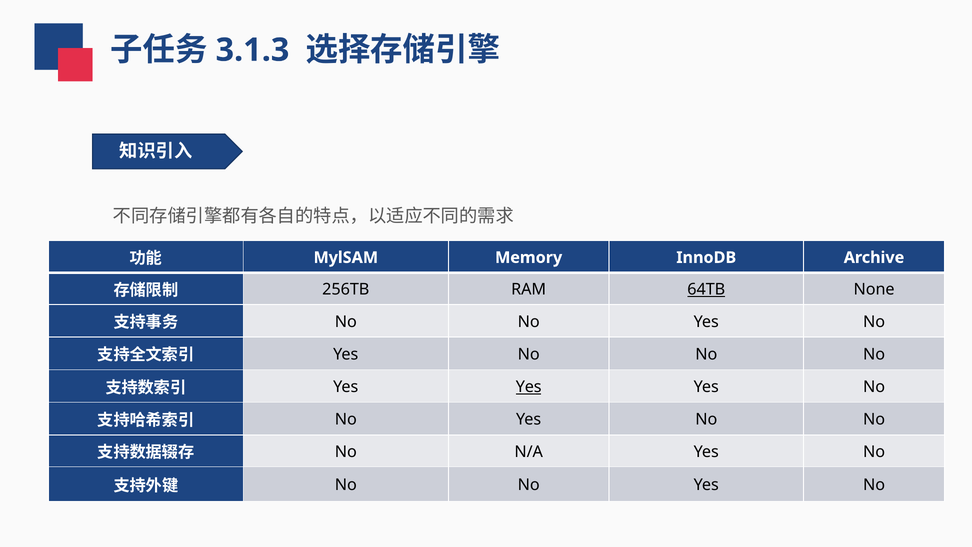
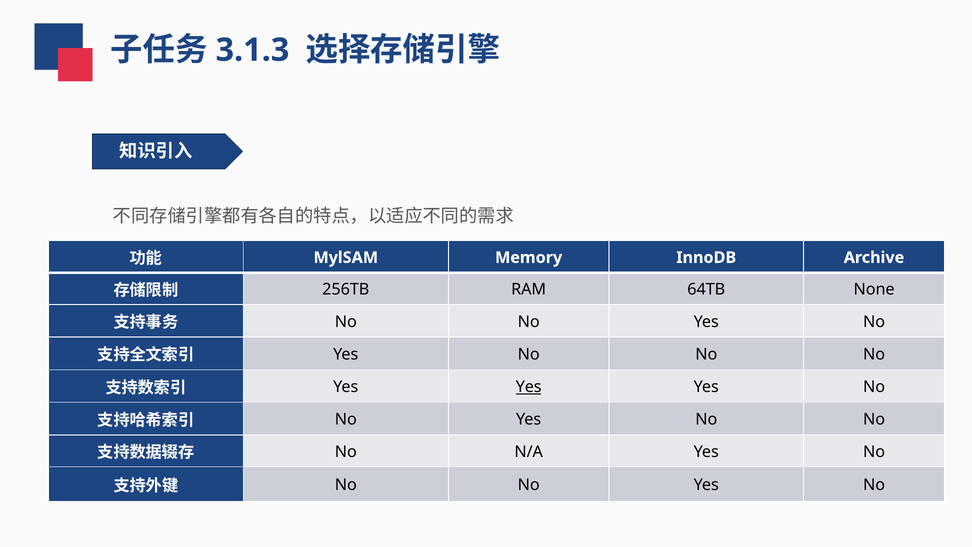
64TB underline: present -> none (706, 289)
